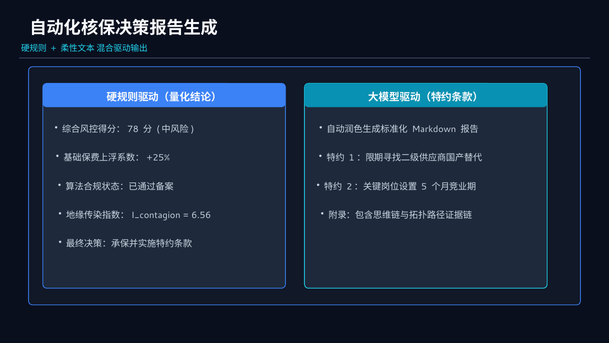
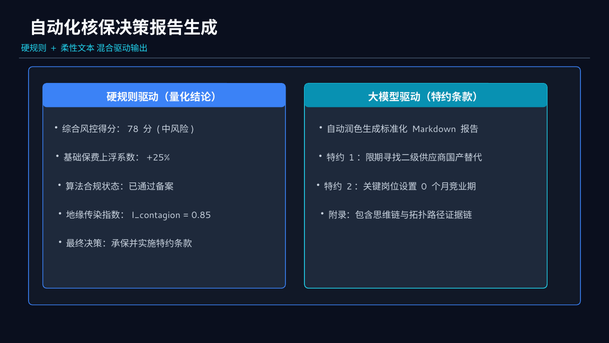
5: 5 -> 0 (424, 186)
6.56: 6.56 -> 0.85 (201, 215)
